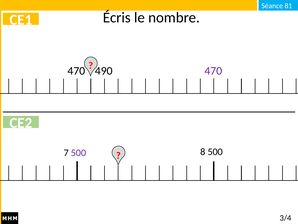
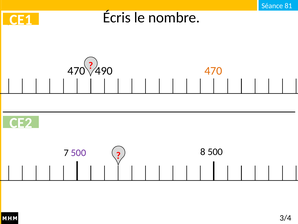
470 colour: purple -> orange (213, 71)
